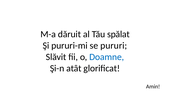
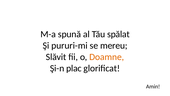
dăruit: dăruit -> spună (69, 34)
pururi: pururi -> mereu (114, 45)
Doamne colour: blue -> orange (107, 57)
atât: atât -> plac (74, 68)
